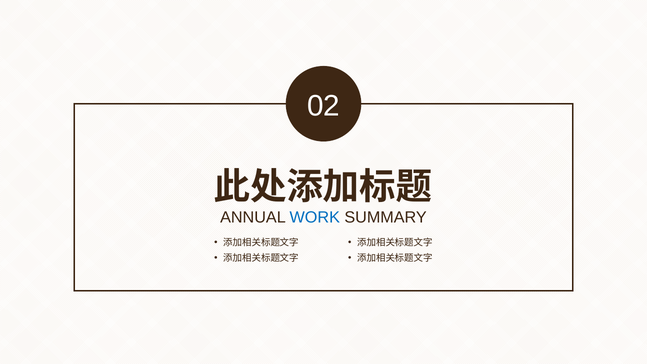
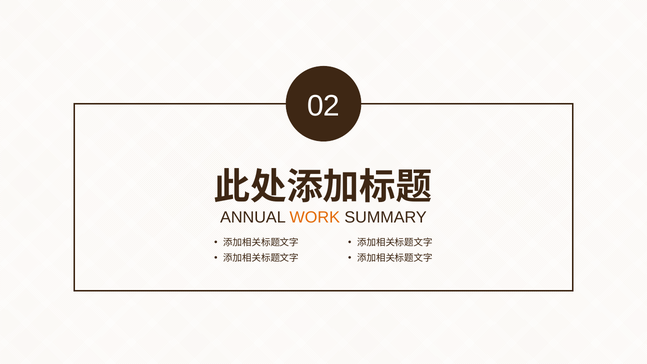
WORK colour: blue -> orange (315, 217)
